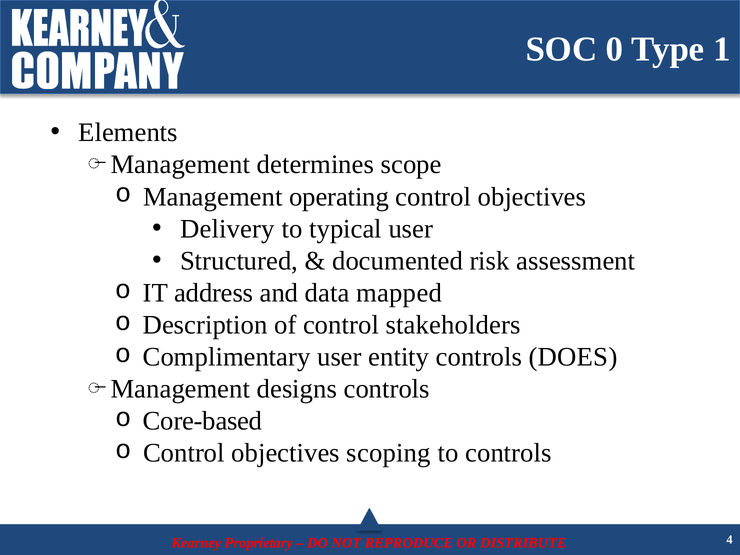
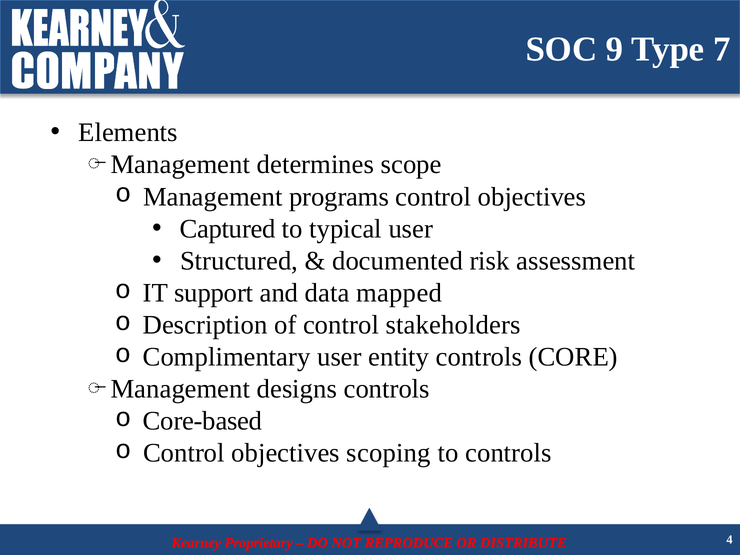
0: 0 -> 9 (615, 49)
1: 1 -> 7 (722, 49)
operating: operating -> programs (339, 197)
Delivery: Delivery -> Captured (228, 229)
address: address -> support (214, 293)
DOES: DOES -> CORE (573, 357)
